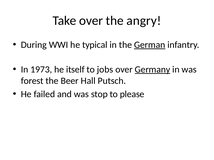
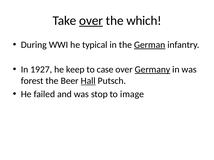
over underline: none -> present (91, 21)
angry: angry -> which (144, 21)
1973: 1973 -> 1927 (41, 70)
itself: itself -> keep (75, 70)
jobs: jobs -> case (105, 70)
Hall underline: none -> present (88, 81)
please: please -> image (132, 94)
